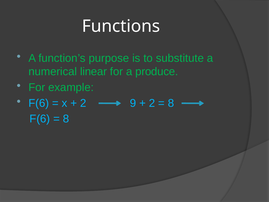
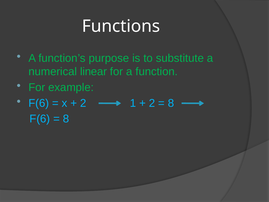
produce: produce -> function (157, 72)
9: 9 -> 1 (133, 103)
